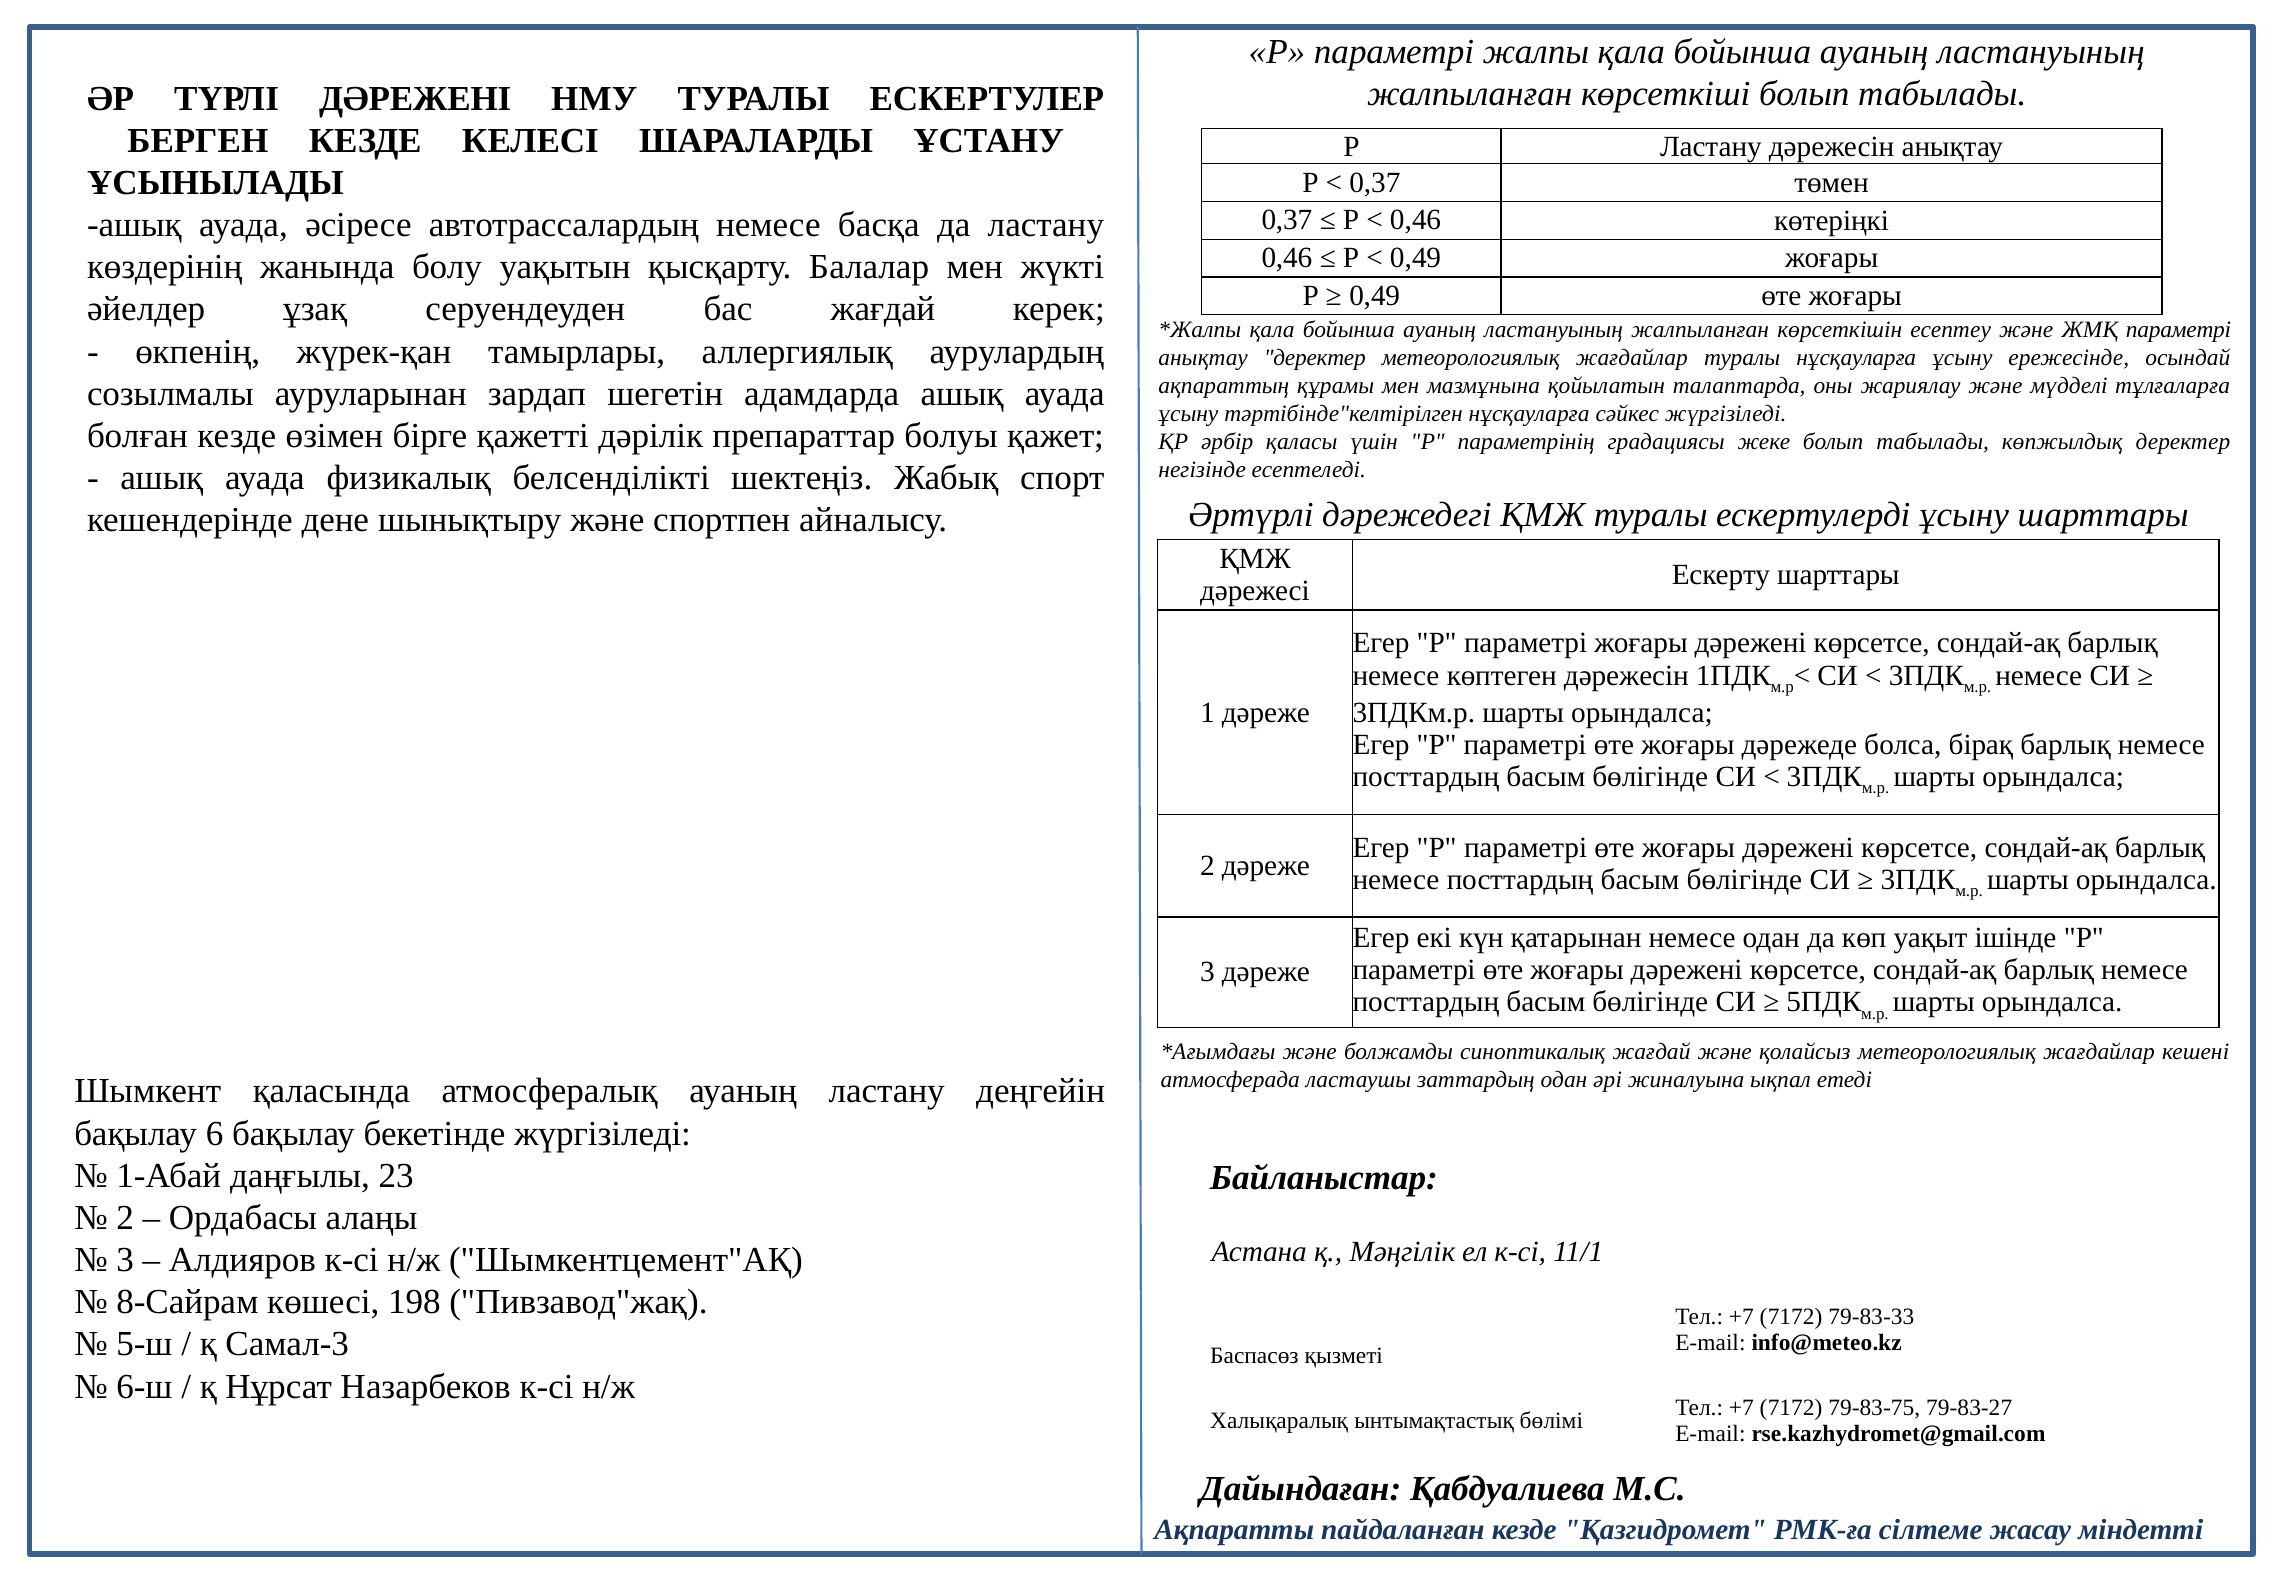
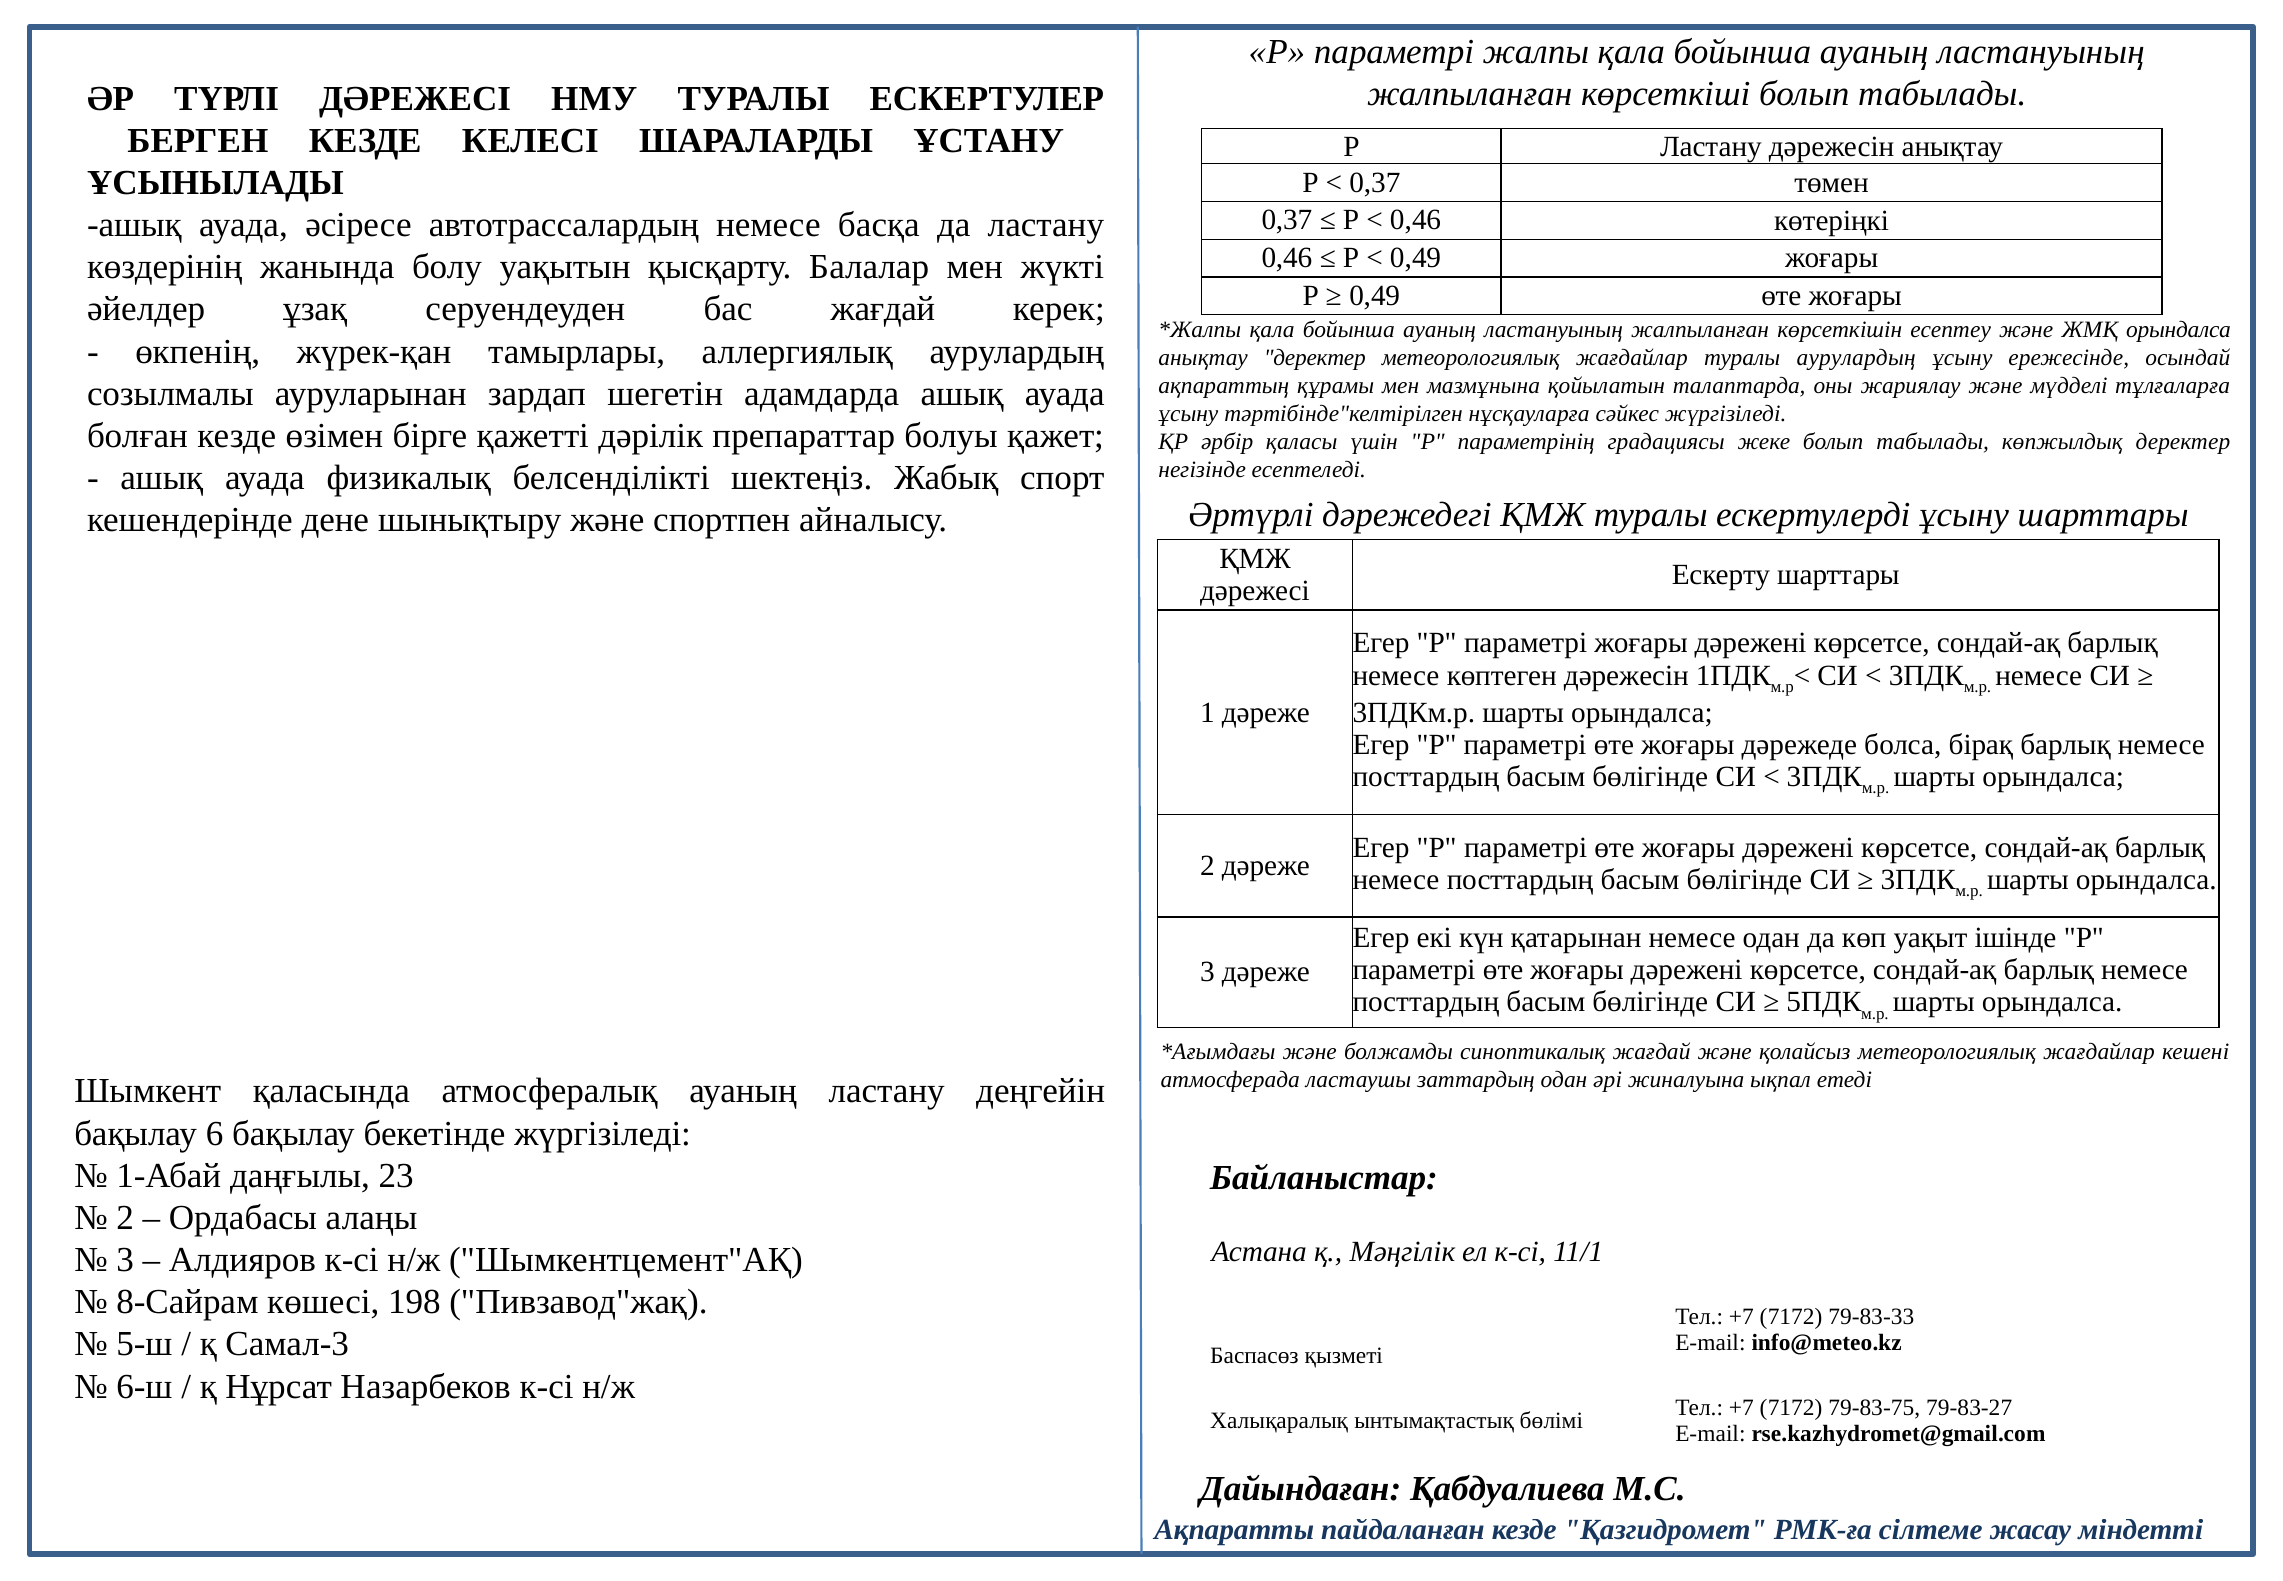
ТҮРЛІ ДӘРЕЖЕНІ: ДӘРЕЖЕНІ -> ДӘРЕЖЕСІ (415, 99)
ЖМҚ параметрі: параметрі -> орындалса (2179, 330)
туралы нұсқауларға: нұсқауларға -> аурулардың (1856, 358)
